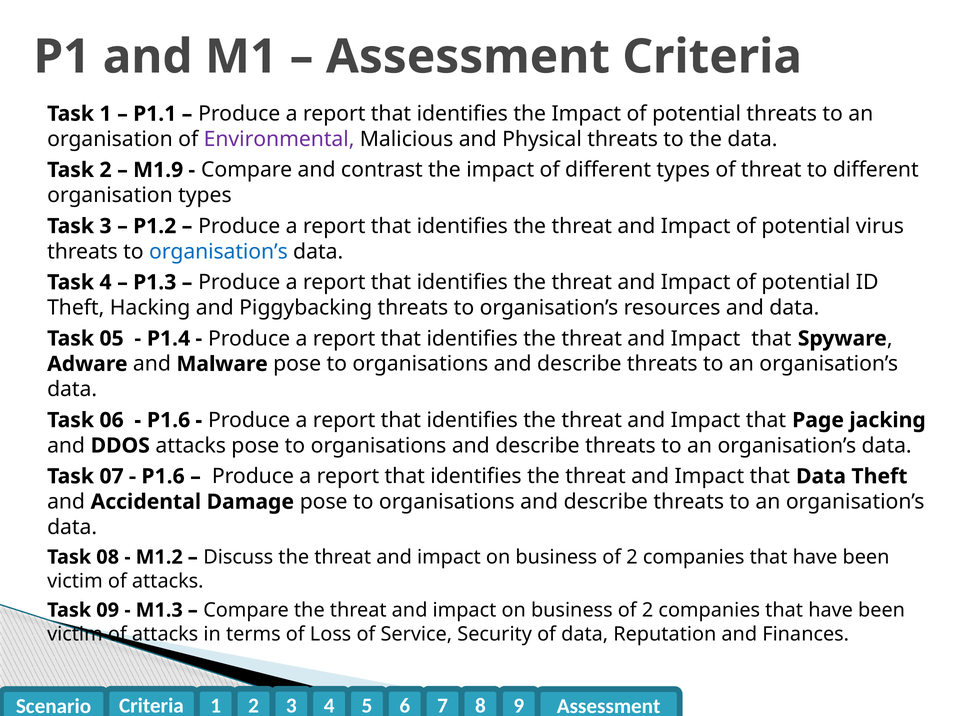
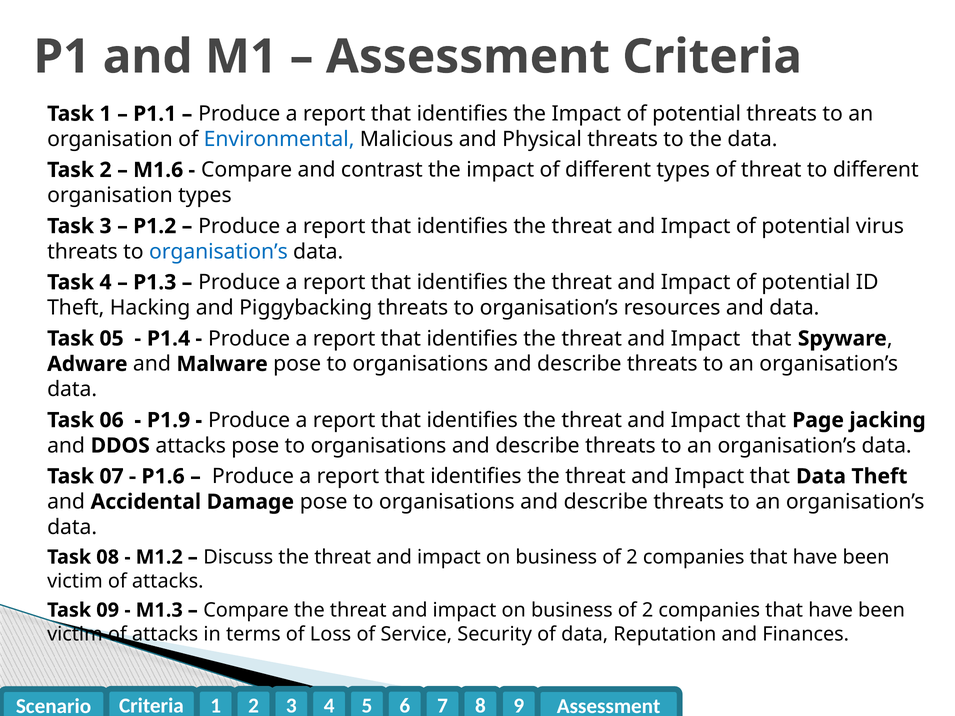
Environmental colour: purple -> blue (279, 139)
M1.9: M1.9 -> M1.6 (158, 170)
P1.6: P1.6 -> P1.9 (169, 420)
